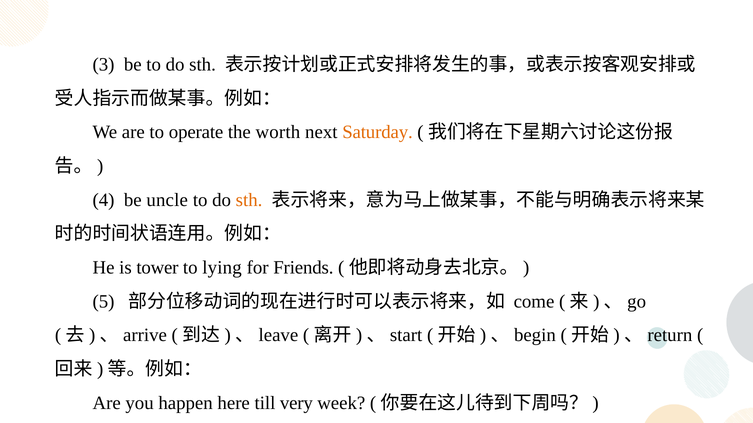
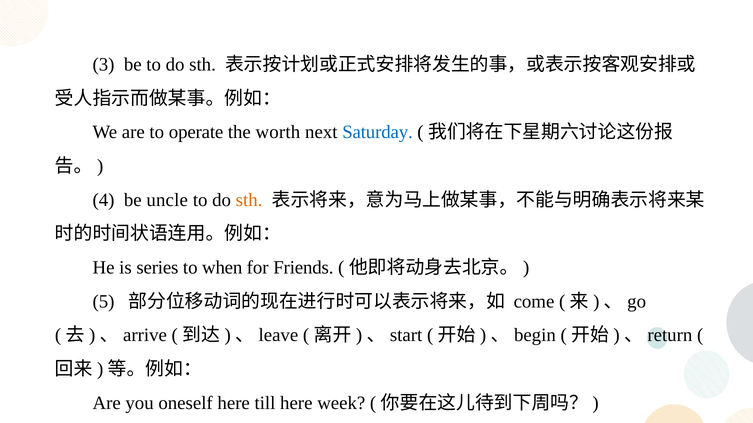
Saturday colour: orange -> blue (378, 132)
tower: tower -> series (157, 268)
lying: lying -> when (222, 268)
happen: happen -> oneself (186, 403)
till very: very -> here (296, 403)
